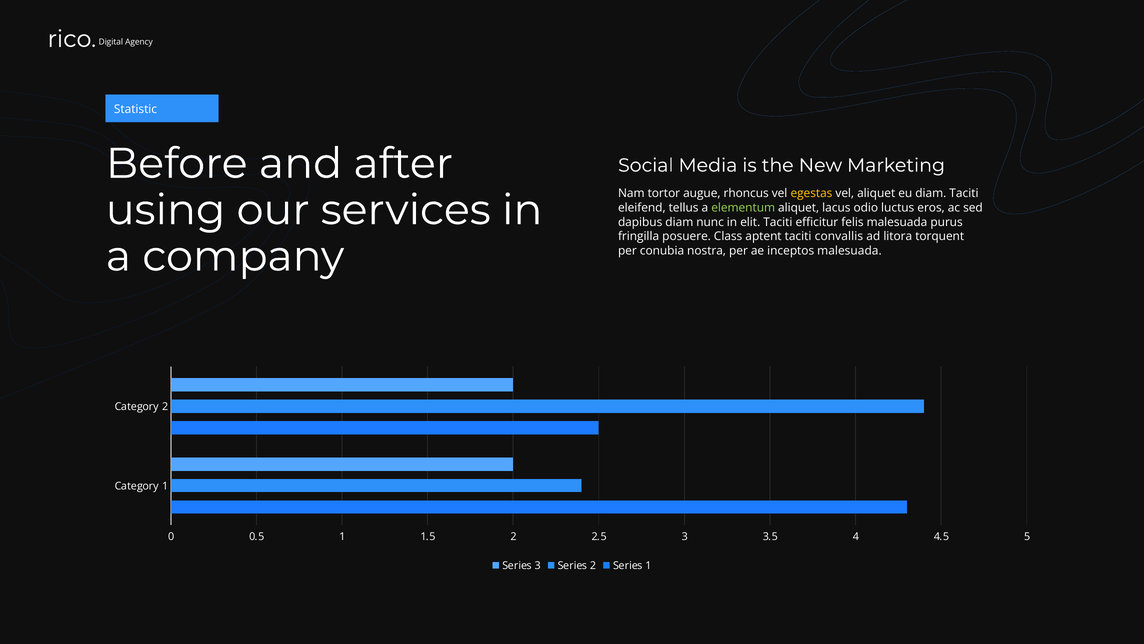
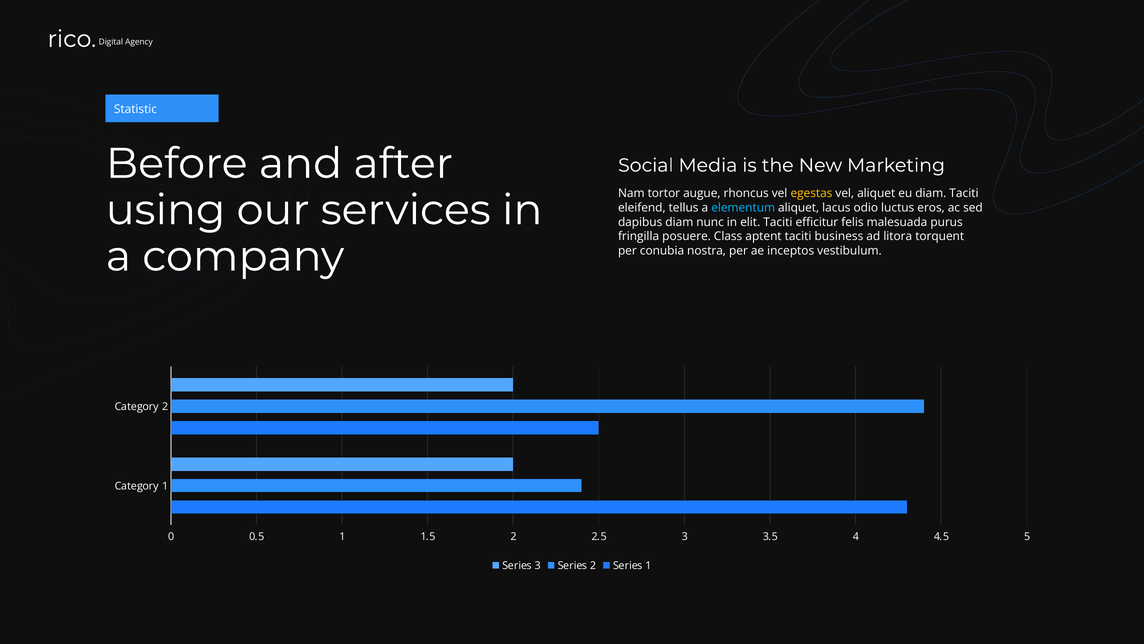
elementum colour: light green -> light blue (743, 208)
convallis: convallis -> business (839, 236)
inceptos malesuada: malesuada -> vestibulum (849, 251)
